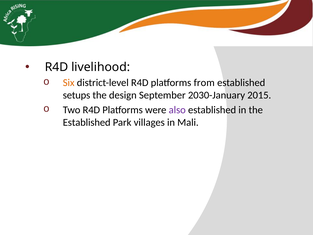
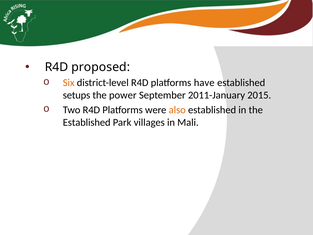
livelihood: livelihood -> proposed (101, 67)
from: from -> have (204, 83)
design: design -> power (123, 95)
2030-January: 2030-January -> 2011-January (217, 95)
also colour: purple -> orange (177, 110)
